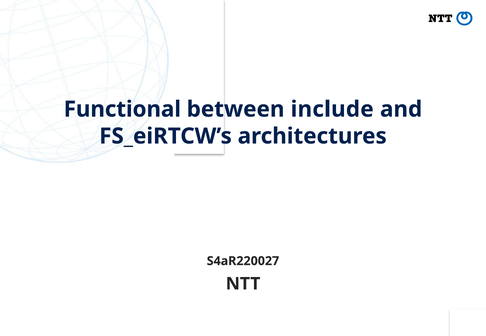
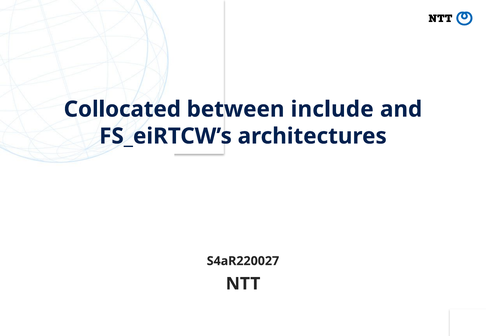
Functional: Functional -> Collocated (122, 109)
